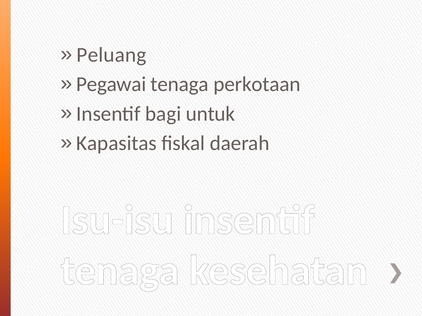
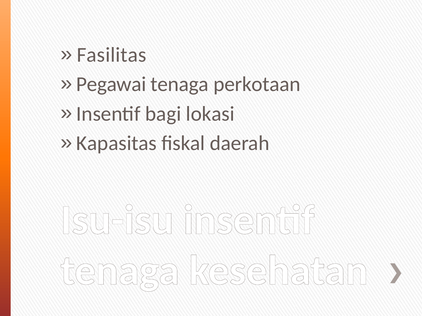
Peluang: Peluang -> Fasilitas (111, 55)
untuk: untuk -> lokasi (210, 114)
